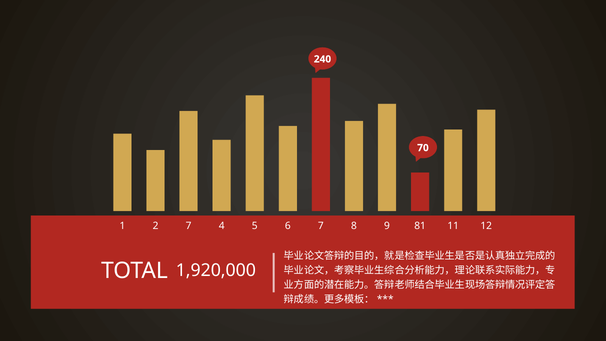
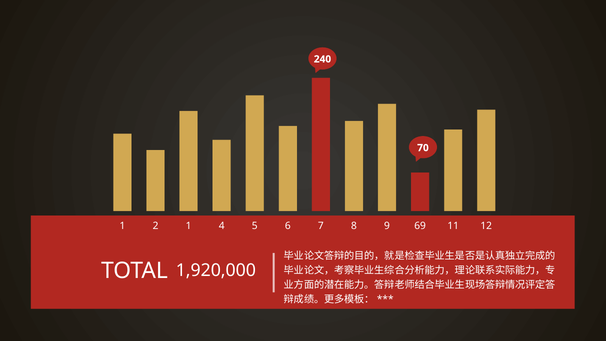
2 7: 7 -> 1 (189, 226)
81: 81 -> 69 (420, 226)
